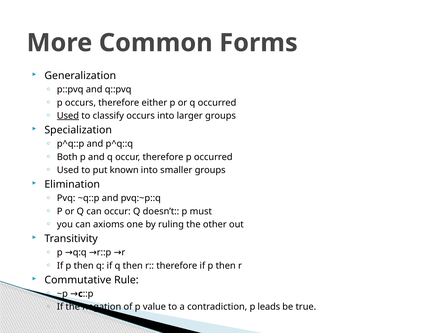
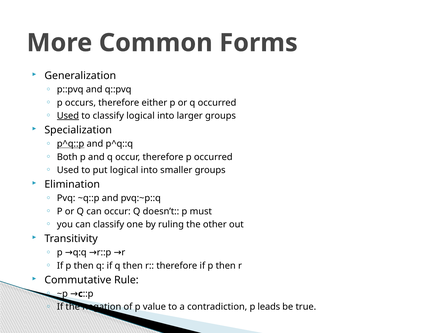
classify occurs: occurs -> logical (141, 116)
p^q::p underline: none -> present (71, 144)
put known: known -> logical (124, 170)
can axioms: axioms -> classify (109, 225)
